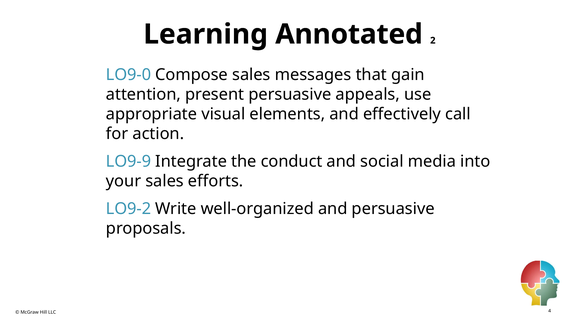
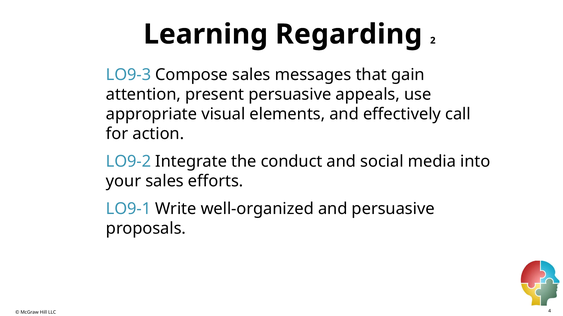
Annotated: Annotated -> Regarding (349, 34)
LO9-0: LO9-0 -> LO9-3 (129, 75)
LO9-9: LO9-9 -> LO9-2 (129, 162)
LO9-2: LO9-2 -> LO9-1 (129, 209)
